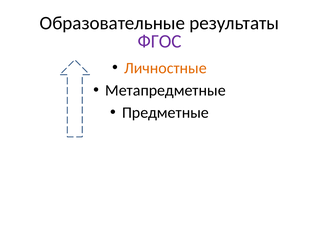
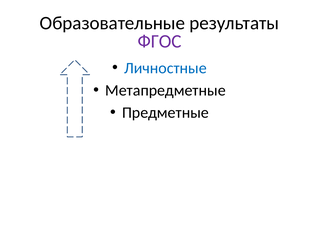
Личностные colour: orange -> blue (165, 68)
